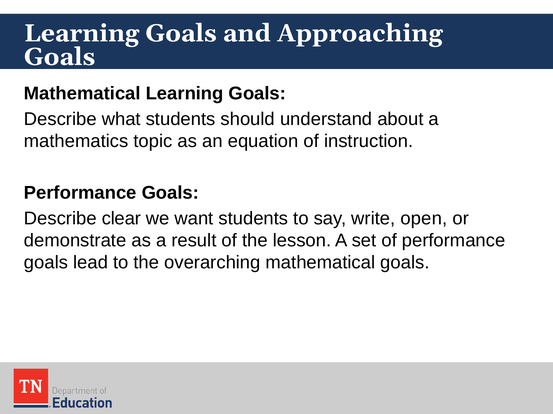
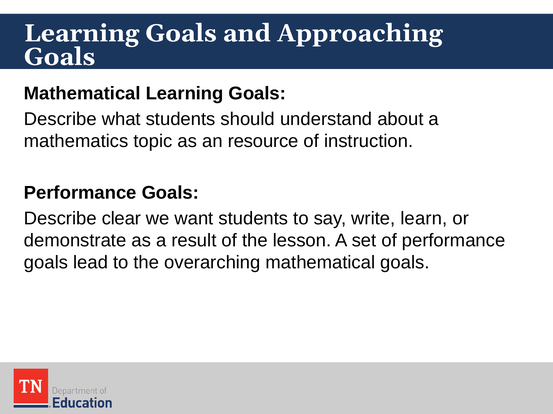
equation: equation -> resource (263, 141)
open: open -> learn (424, 219)
